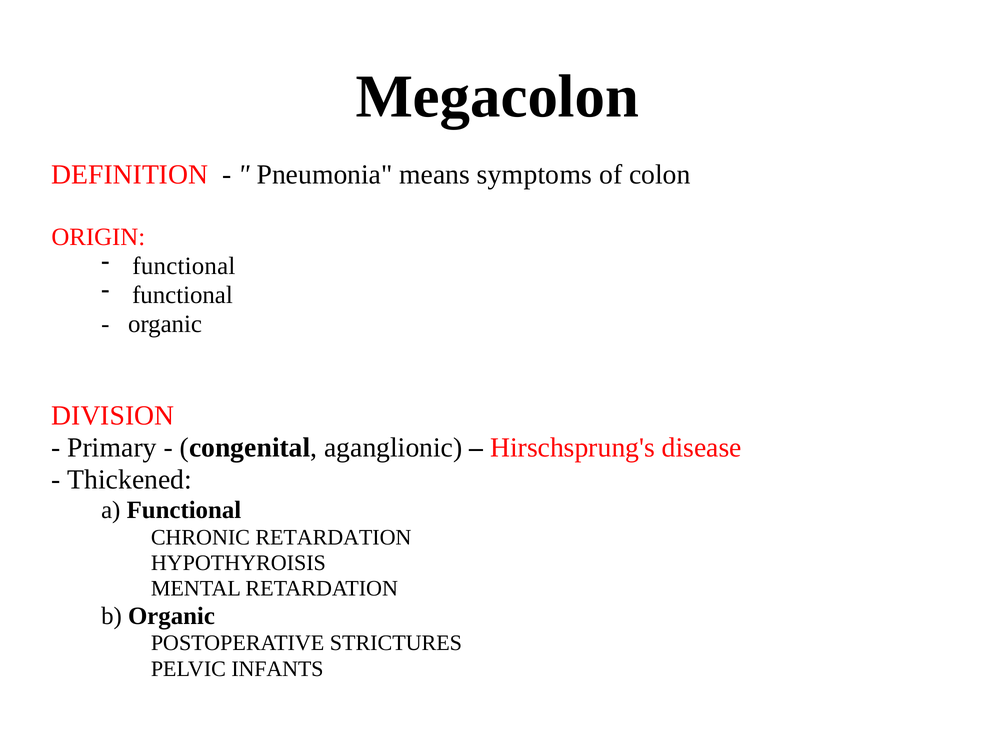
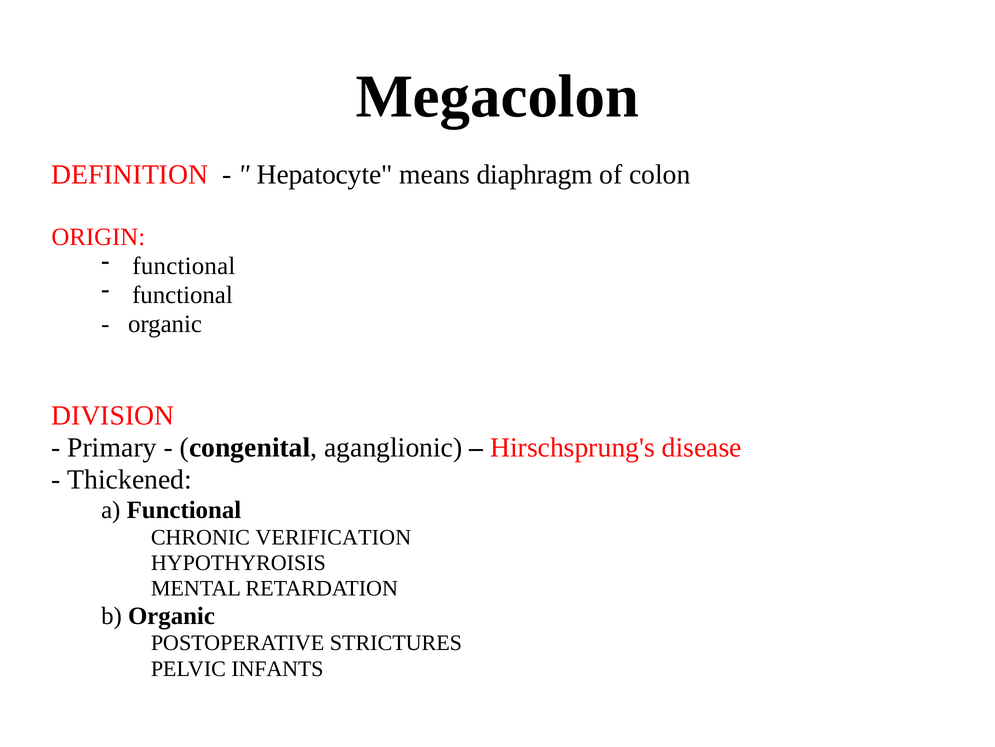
Pneumonia: Pneumonia -> Hepatocyte (325, 175)
symptoms: symptoms -> diaphragm (535, 175)
CHRONIC RETARDATION: RETARDATION -> VERIFICATION (333, 537)
